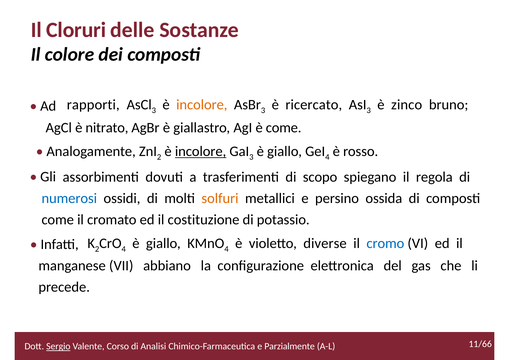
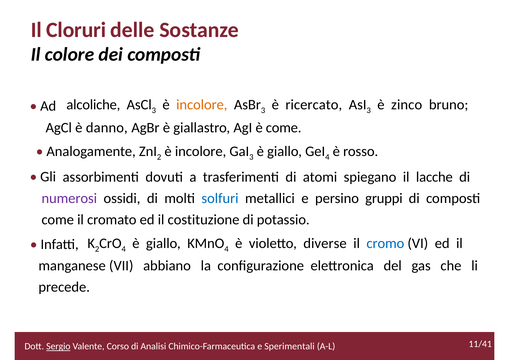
rapporti: rapporti -> alcoliche (93, 105)
nitrato: nitrato -> danno (107, 128)
incolore underline: present -> none (201, 151)
scopo: scopo -> atomi (320, 177)
regola: regola -> lacche (434, 177)
numerosi colour: blue -> purple (69, 198)
solfuri colour: orange -> blue (220, 198)
ossida: ossida -> gruppi (384, 198)
11/66: 11/66 -> 11/41 (480, 344)
Parzialmente: Parzialmente -> Sperimentali (289, 346)
